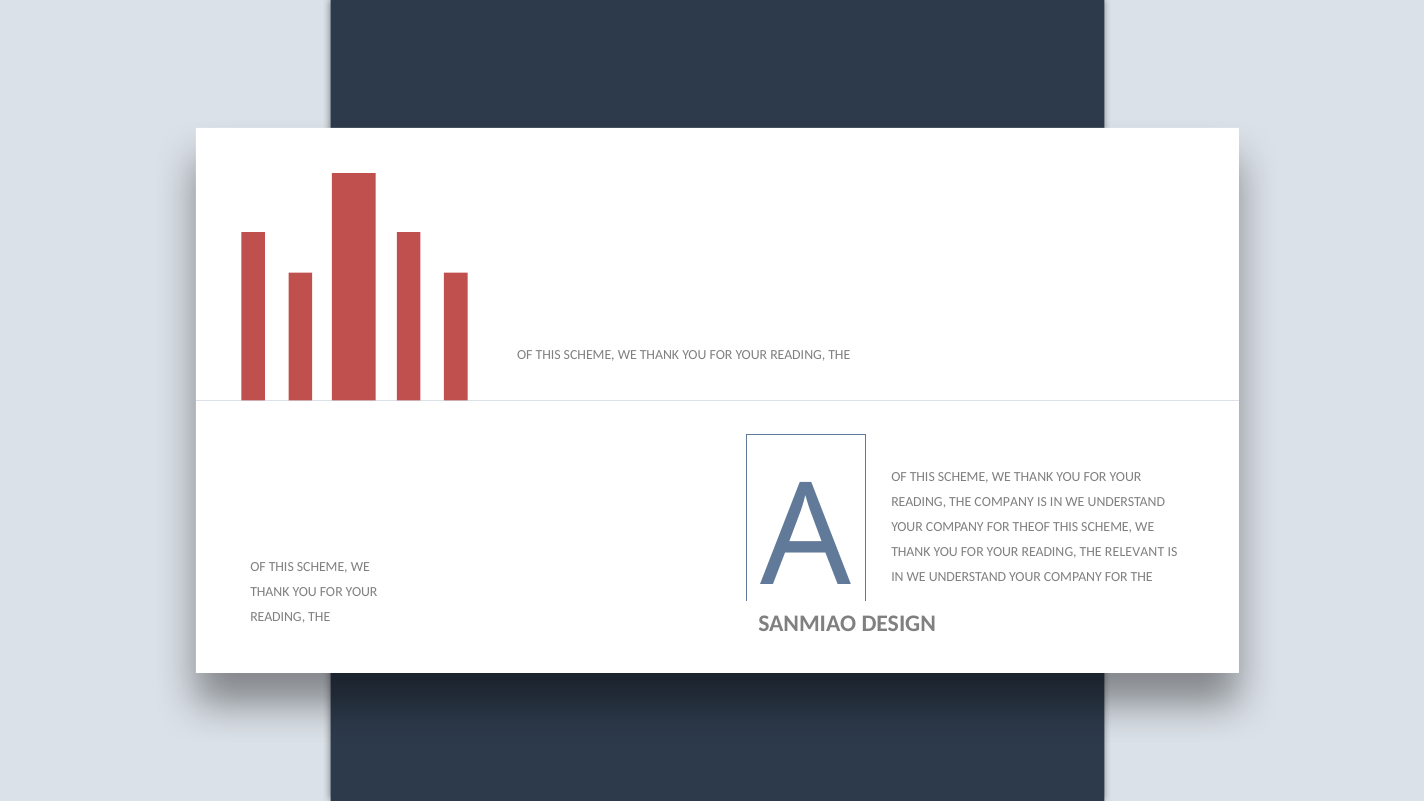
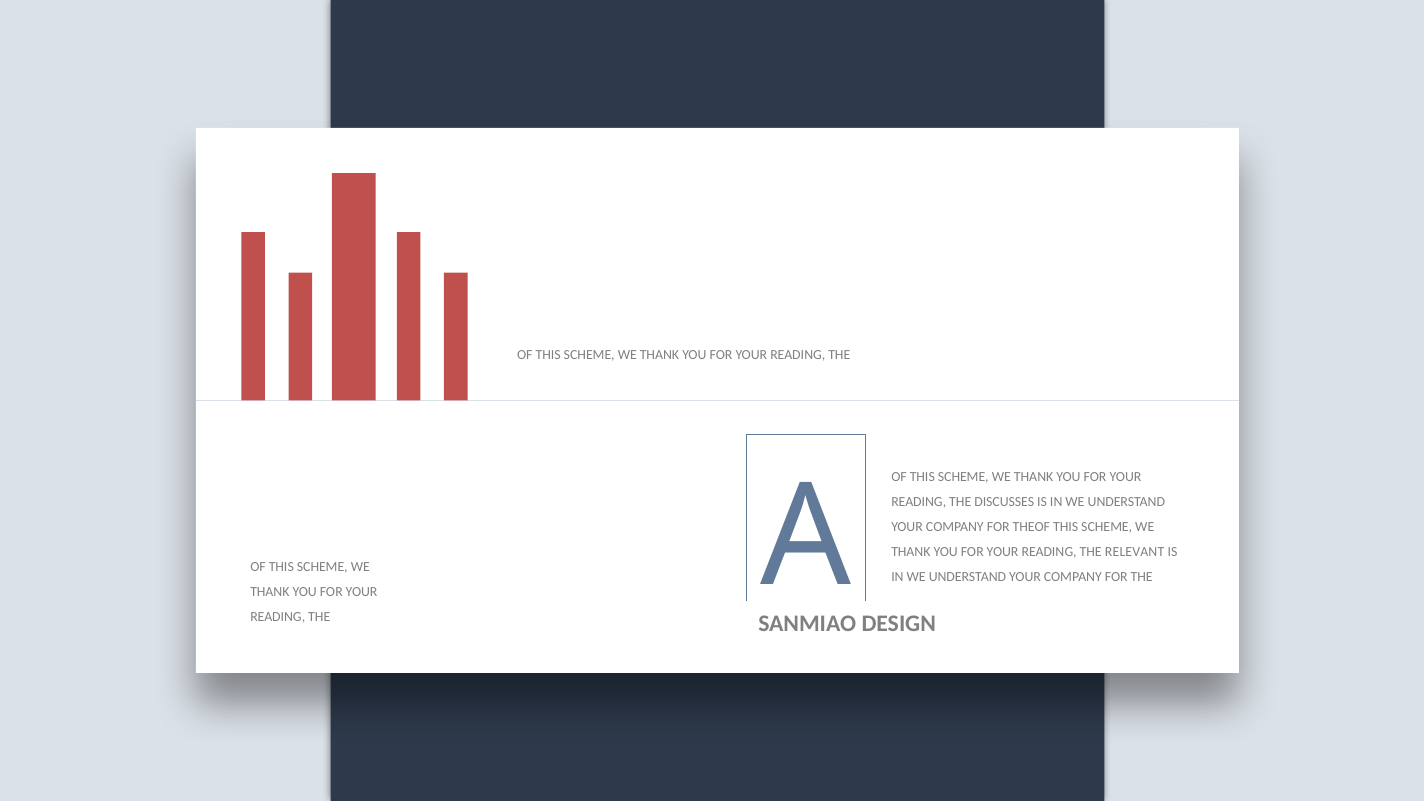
THE COMPANY: COMPANY -> DISCUSSES (1004, 502)
